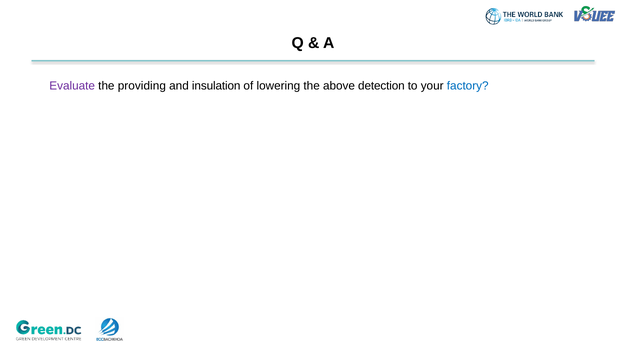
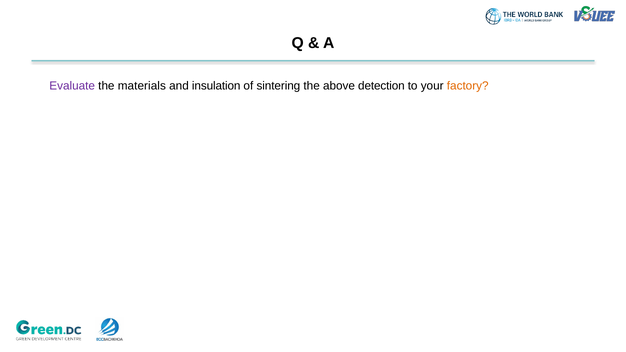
providing: providing -> materials (142, 86)
lowering: lowering -> sintering (278, 86)
factory colour: blue -> orange (468, 86)
